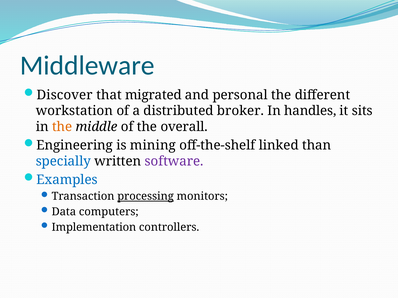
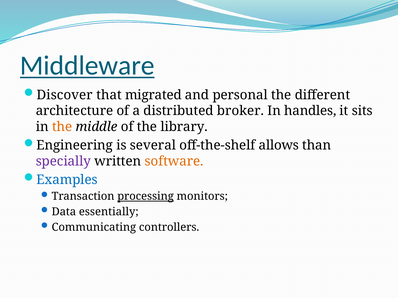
Middleware underline: none -> present (87, 66)
workstation: workstation -> architecture (74, 111)
overall: overall -> library (184, 127)
mining: mining -> several (153, 145)
linked: linked -> allows (279, 145)
specially colour: blue -> purple (63, 161)
software colour: purple -> orange (174, 161)
computers: computers -> essentially (109, 212)
Implementation: Implementation -> Communicating (94, 228)
